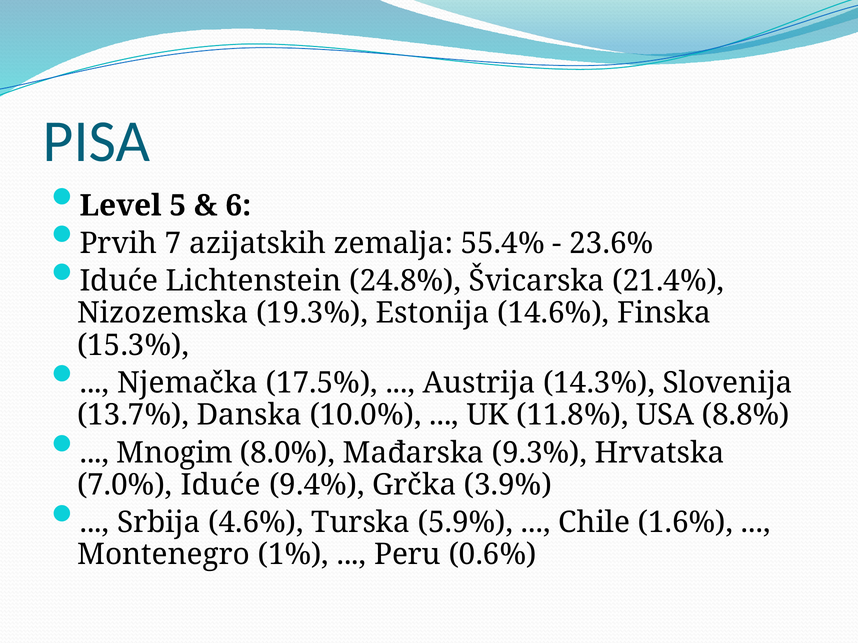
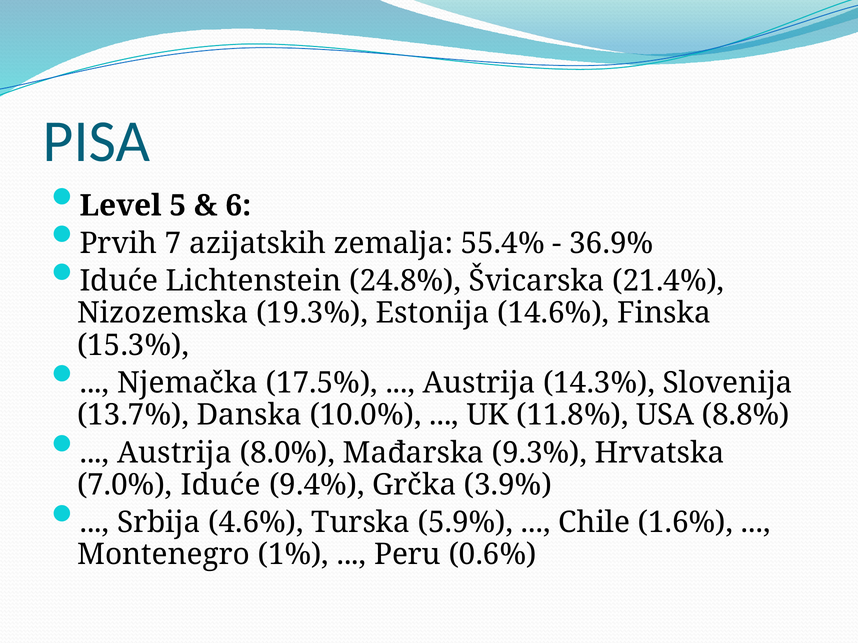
23.6%: 23.6% -> 36.9% (611, 243)
Mnogim: Mnogim -> Austrija (174, 453)
